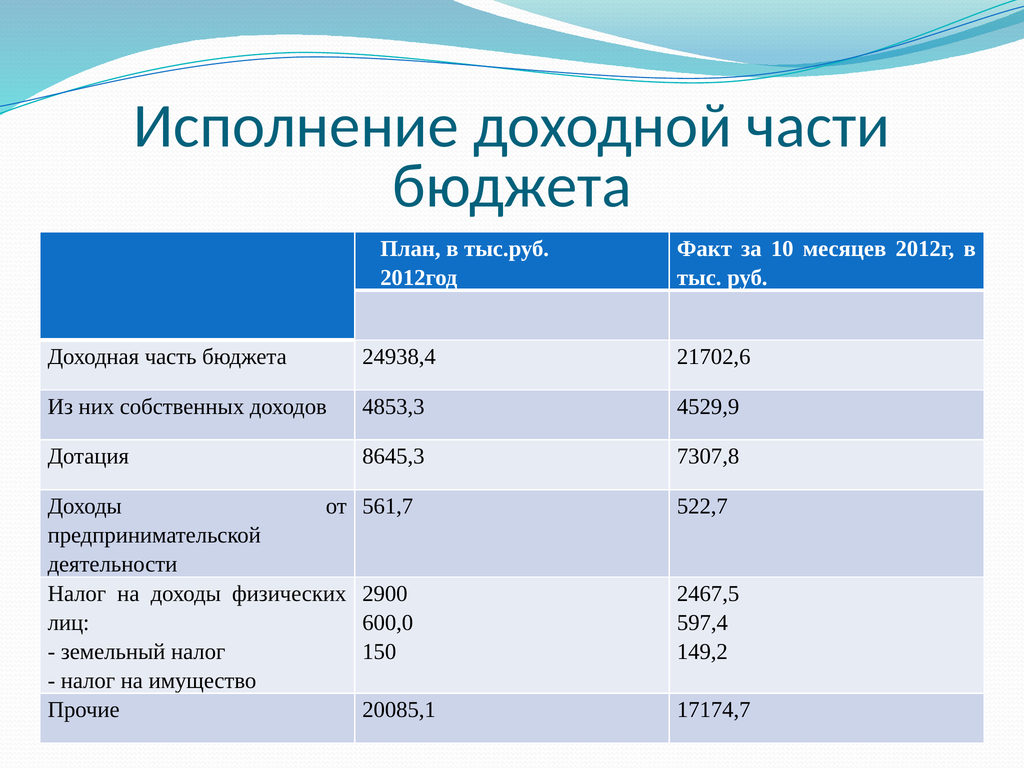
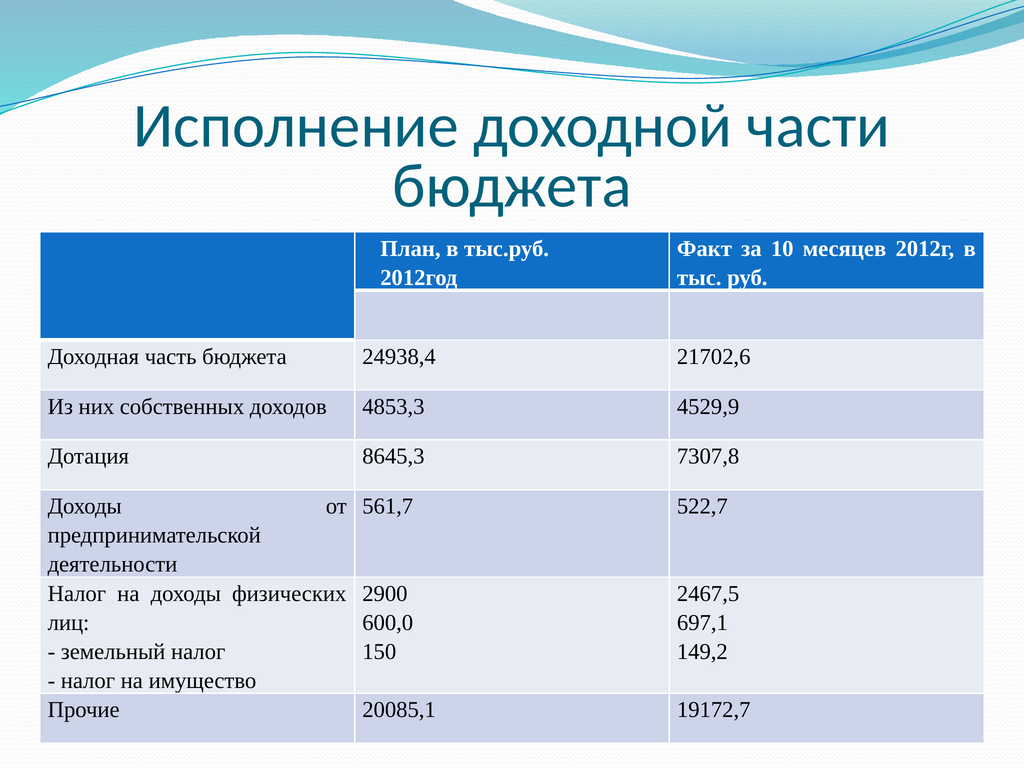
597,4: 597,4 -> 697,1 (702, 623)
17174,7: 17174,7 -> 19172,7 (714, 710)
